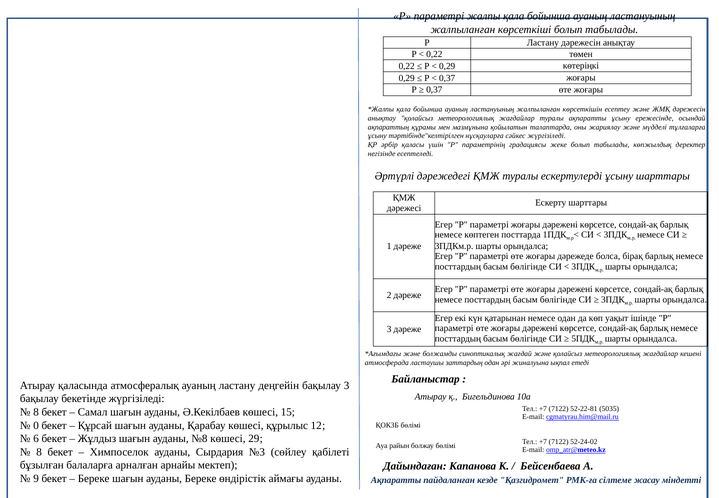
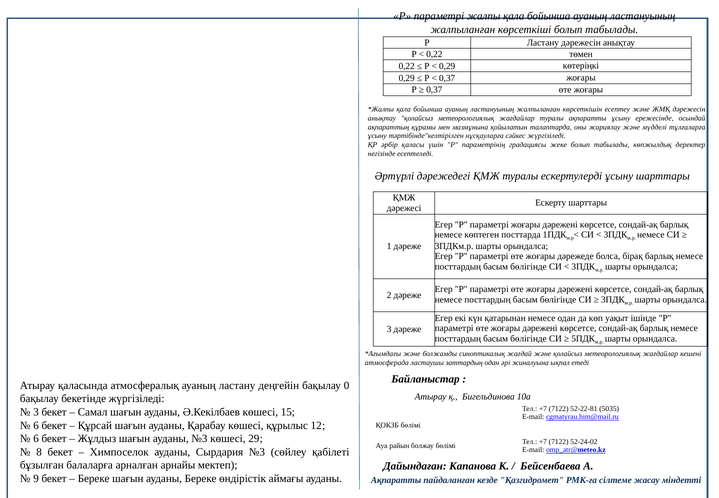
бақылау 3: 3 -> 0 (347, 385)
8: 8 -> 3 (36, 412)
0: 0 -> 6 (36, 425)
ауданы №8: №8 -> №3 (199, 438)
